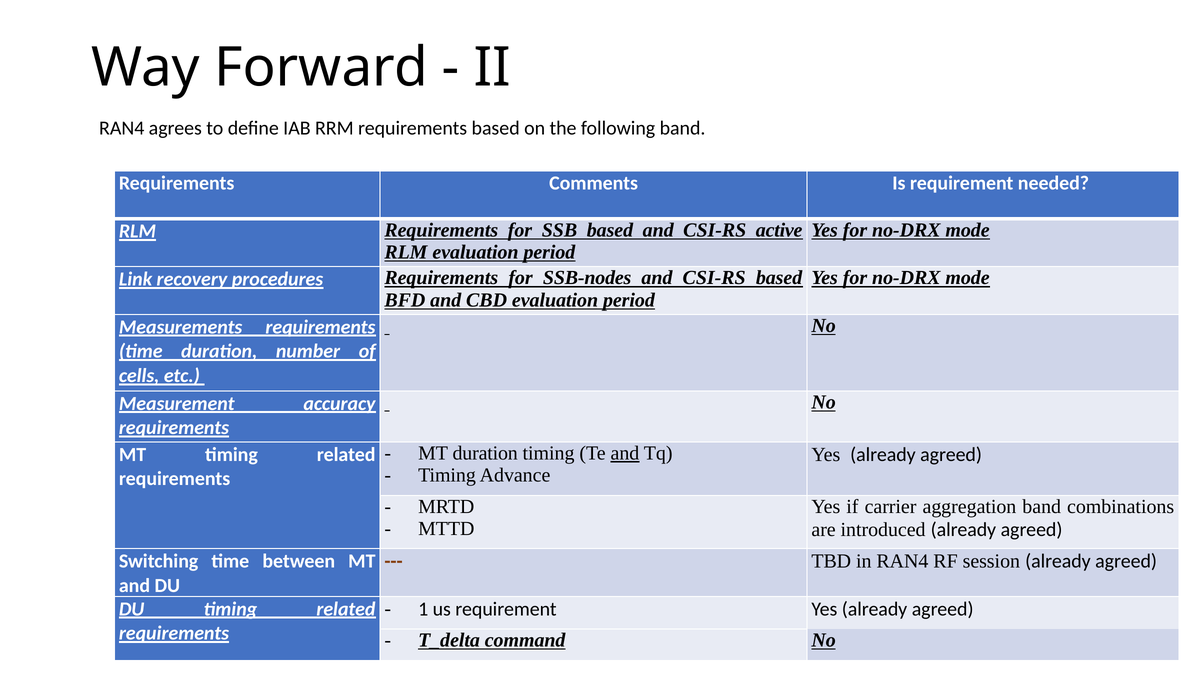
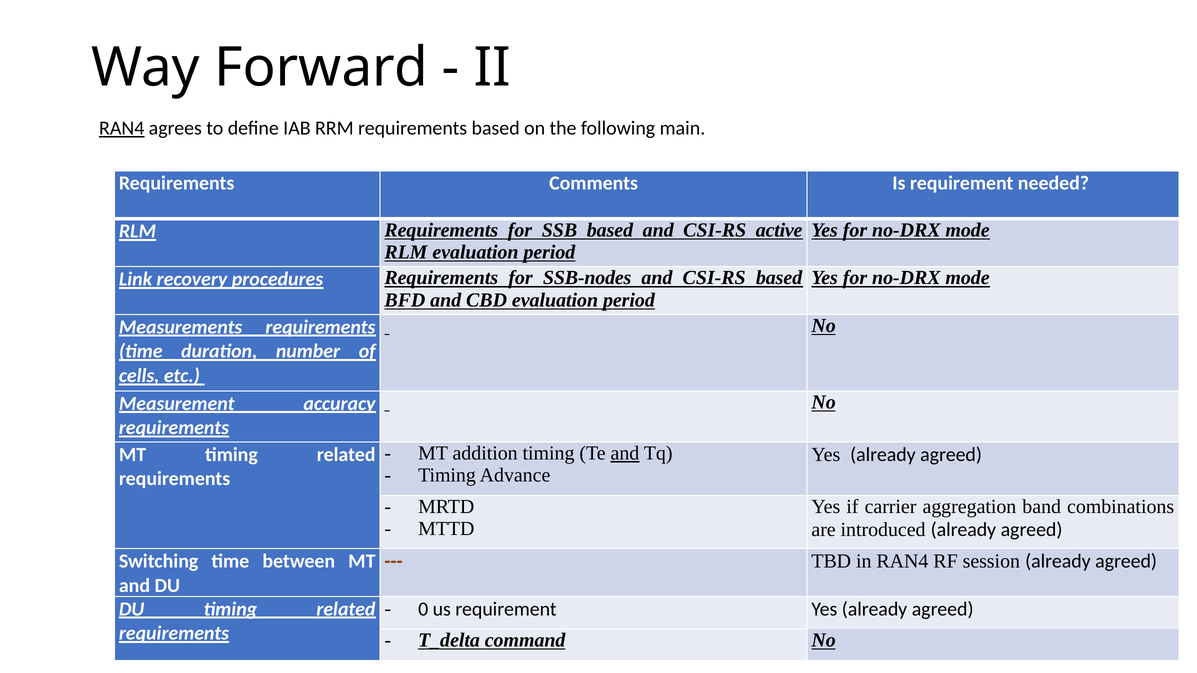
RAN4 underline: none -> present (122, 128)
following band: band -> main (683, 128)
MT duration: duration -> addition (485, 453)
1: 1 -> 0 (423, 609)
